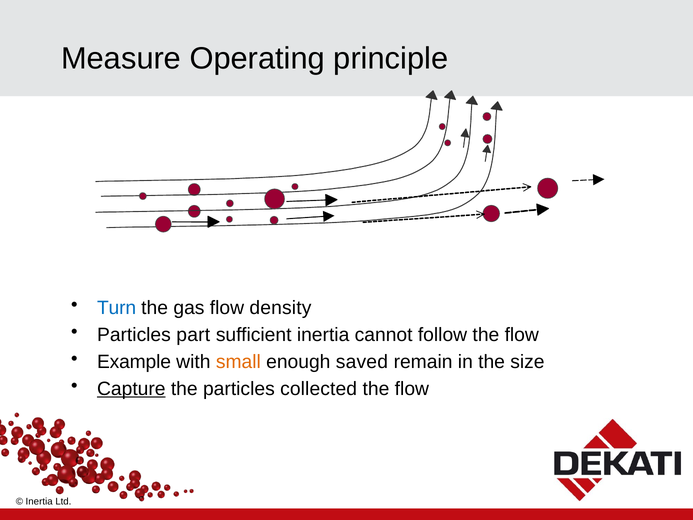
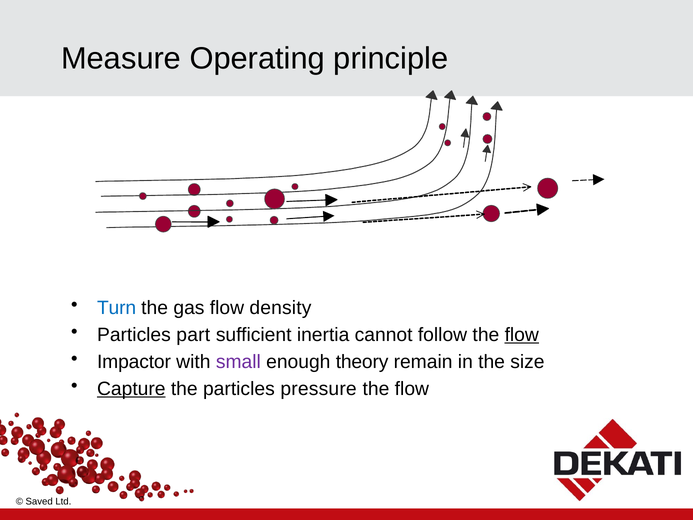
flow underline: none -> present (522, 335)
Example: Example -> Impactor (134, 362)
small colour: orange -> purple (238, 362)
saved: saved -> theory (362, 362)
collected: collected -> pressure (319, 389)
Inertia: Inertia -> Saved (39, 501)
